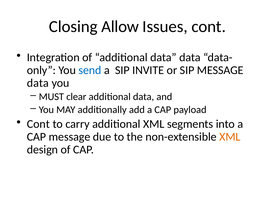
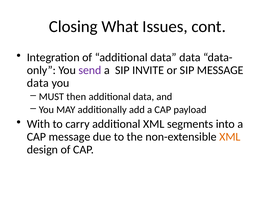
Allow: Allow -> What (120, 27)
send colour: blue -> purple (90, 70)
clear: clear -> then (76, 97)
Cont: Cont -> With (38, 124)
